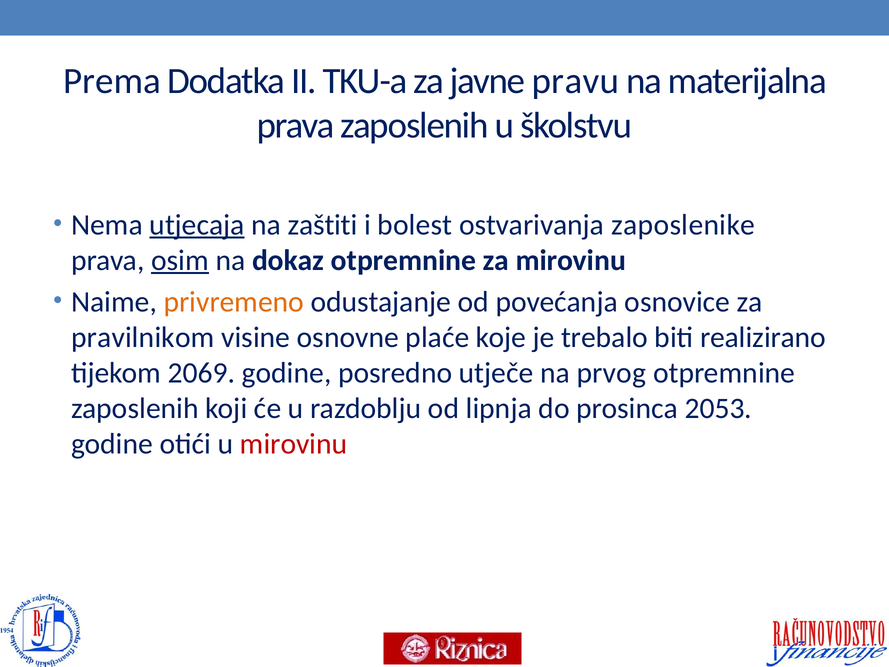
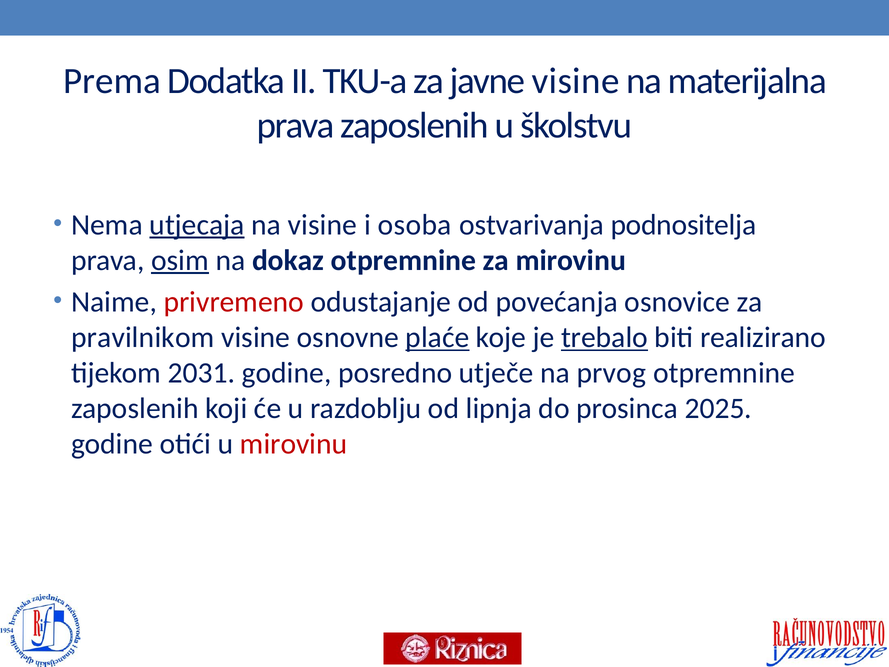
javne pravu: pravu -> visine (576, 81)
na zaštiti: zaštiti -> visine (322, 225)
bolest: bolest -> osoba (415, 225)
zaposlenike: zaposlenike -> podnositelja (683, 225)
privremeno colour: orange -> red (234, 302)
plaće underline: none -> present (437, 337)
trebalo underline: none -> present (604, 337)
2069: 2069 -> 2031 (202, 373)
2053: 2053 -> 2025 (718, 408)
